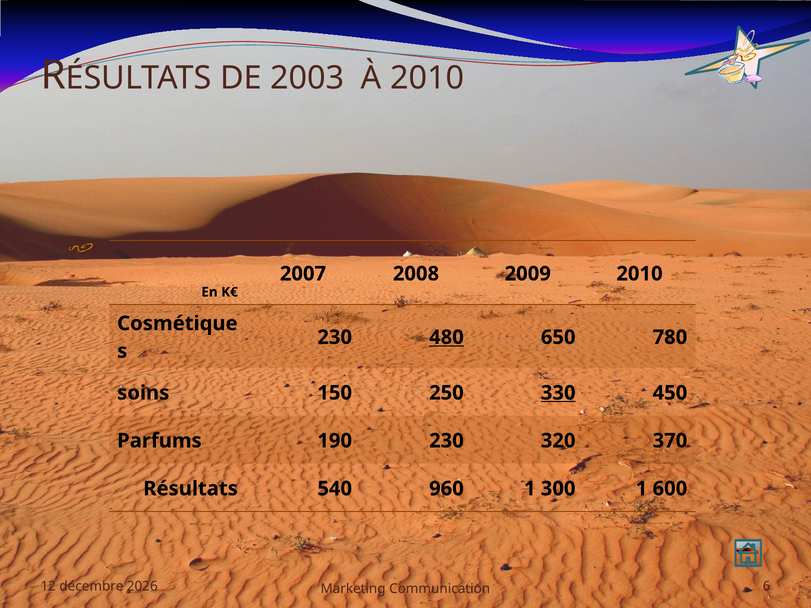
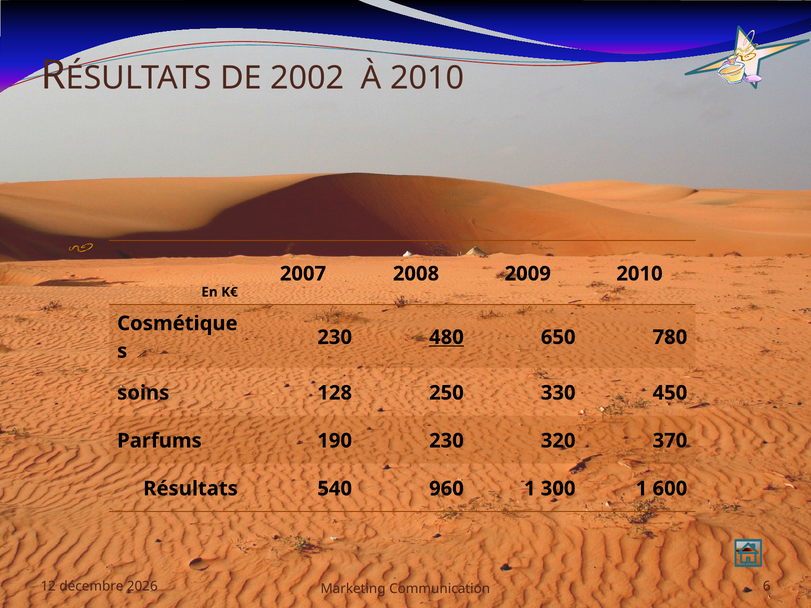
2003: 2003 -> 2002 (307, 78)
150: 150 -> 128 (335, 393)
330 underline: present -> none (558, 393)
